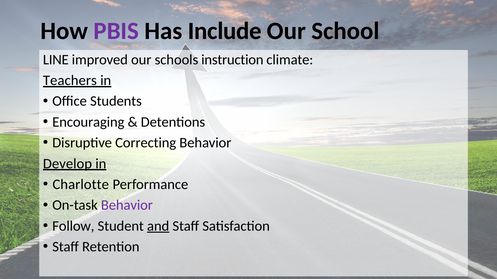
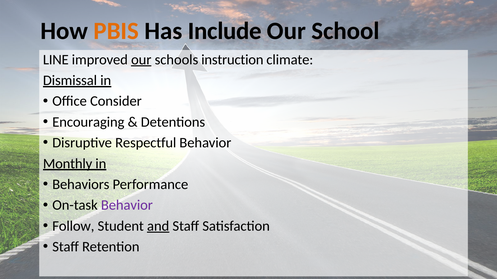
PBIS colour: purple -> orange (116, 31)
our underline: none -> present (141, 60)
Teachers: Teachers -> Dismissal (70, 81)
Students: Students -> Consider (116, 101)
Correcting: Correcting -> Respectful (146, 143)
Develop: Develop -> Monthly (68, 164)
Charlotte: Charlotte -> Behaviors (81, 185)
